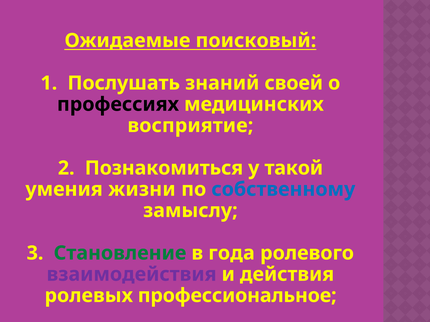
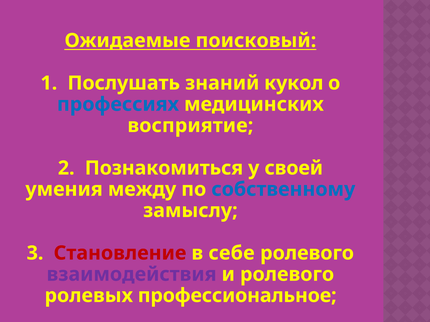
своей: своей -> кукол (294, 83)
профессиях colour: black -> blue (118, 104)
такой: такой -> своей (294, 168)
жизни: жизни -> между (142, 190)
Становление colour: green -> red (120, 253)
года: года -> себе (232, 253)
и действия: действия -> ролевого (287, 275)
